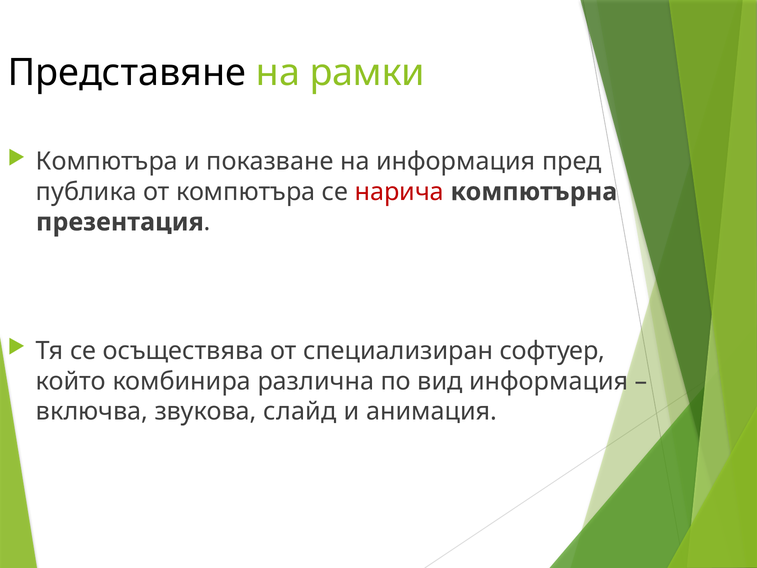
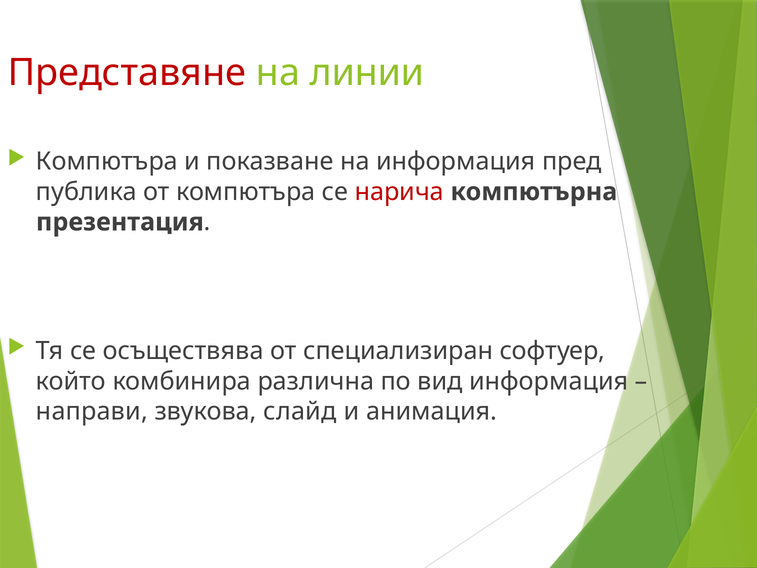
Представяне colour: black -> red (127, 73)
рамки: рамки -> линии (367, 73)
включва: включва -> направи (92, 411)
